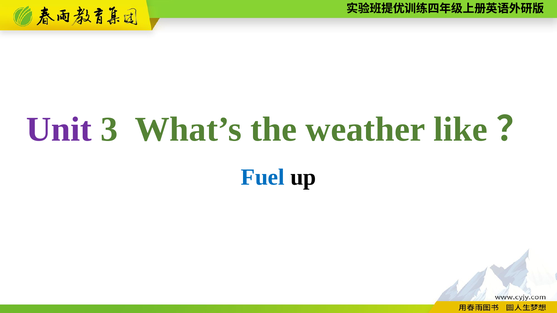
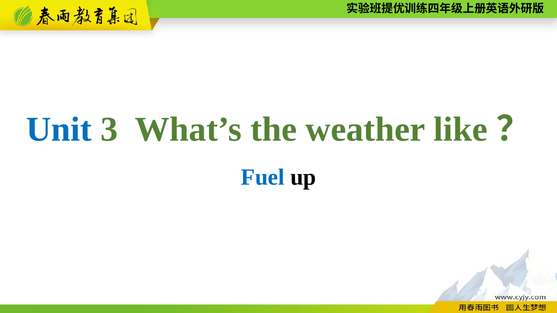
Unit colour: purple -> blue (59, 129)
